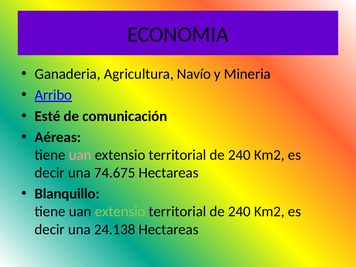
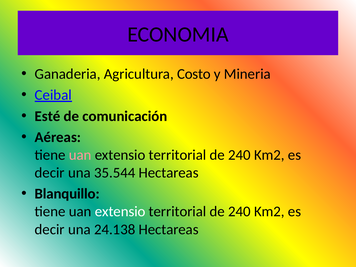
Navío: Navío -> Costo (194, 74)
Arribo: Arribo -> Ceibal (53, 95)
74.675: 74.675 -> 35.544 (115, 173)
extensio colour: light green -> white (120, 212)
